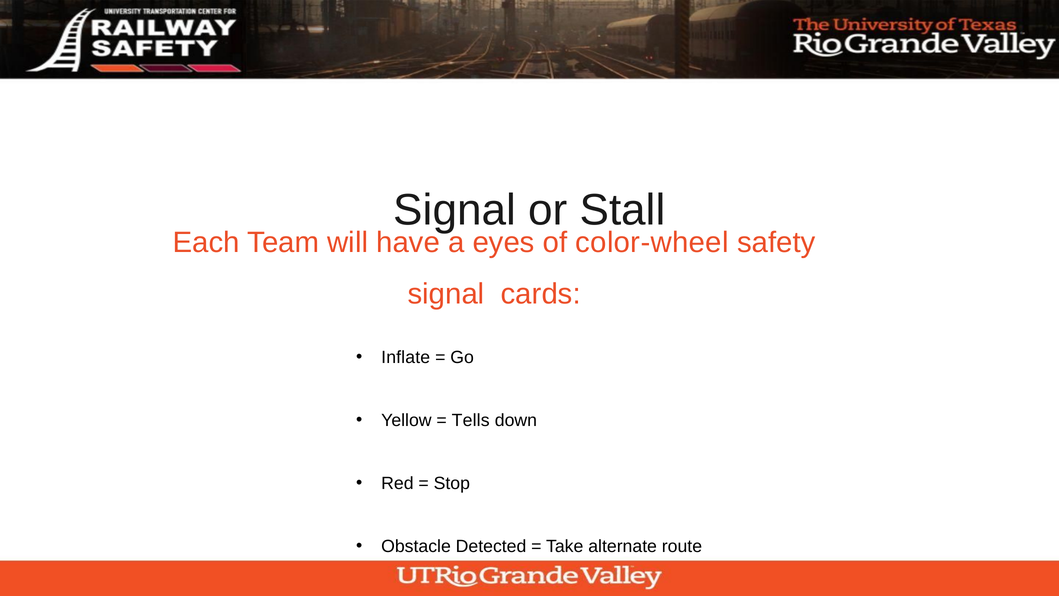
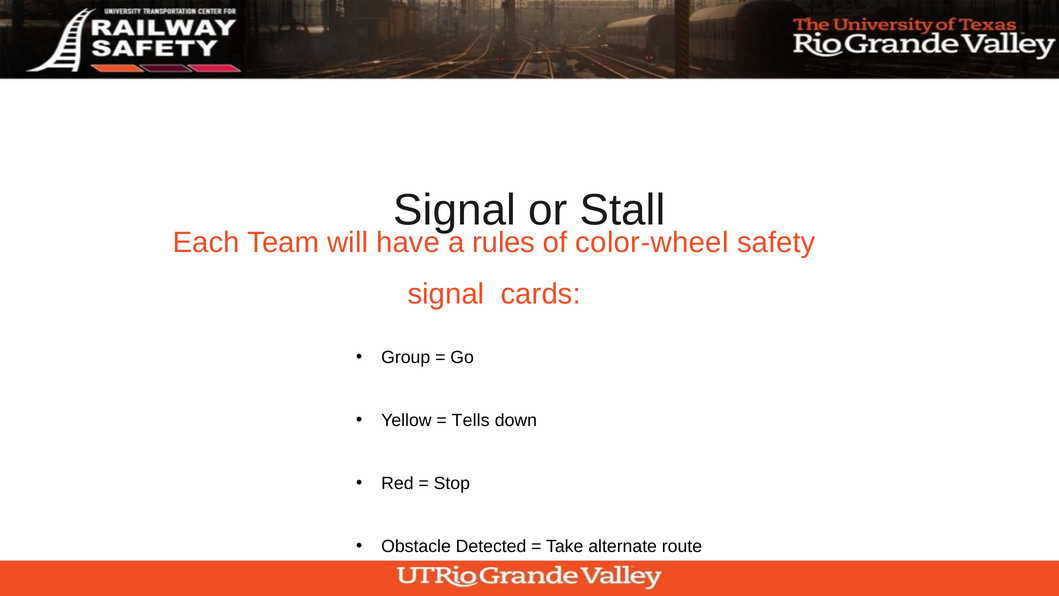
eyes: eyes -> rules (504, 242)
Inflate: Inflate -> Group (406, 357)
